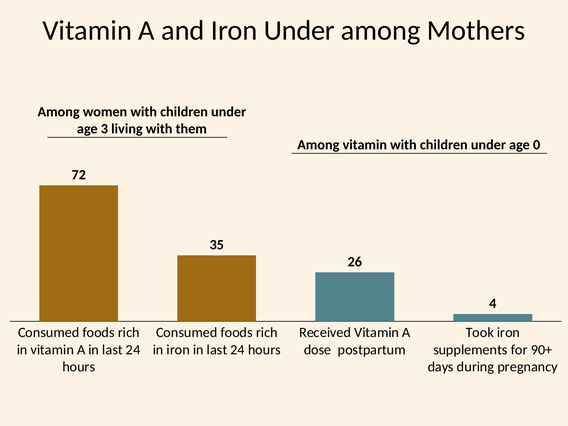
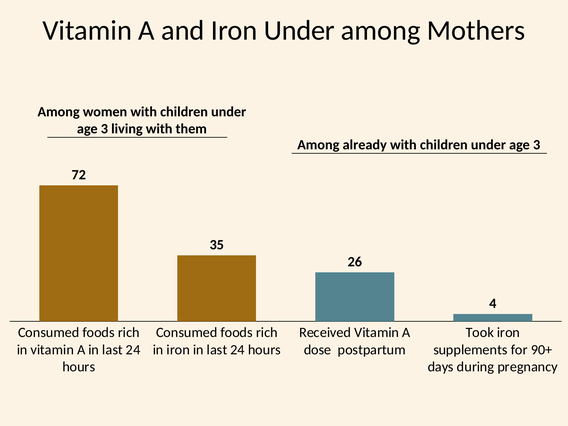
Among vitamin: vitamin -> already (365, 145)
0: 0 -> 3 (537, 145)
